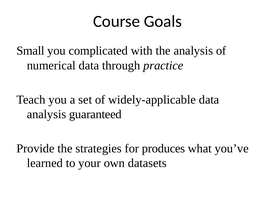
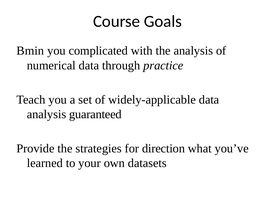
Small: Small -> Bmin (30, 51)
produces: produces -> direction (163, 149)
